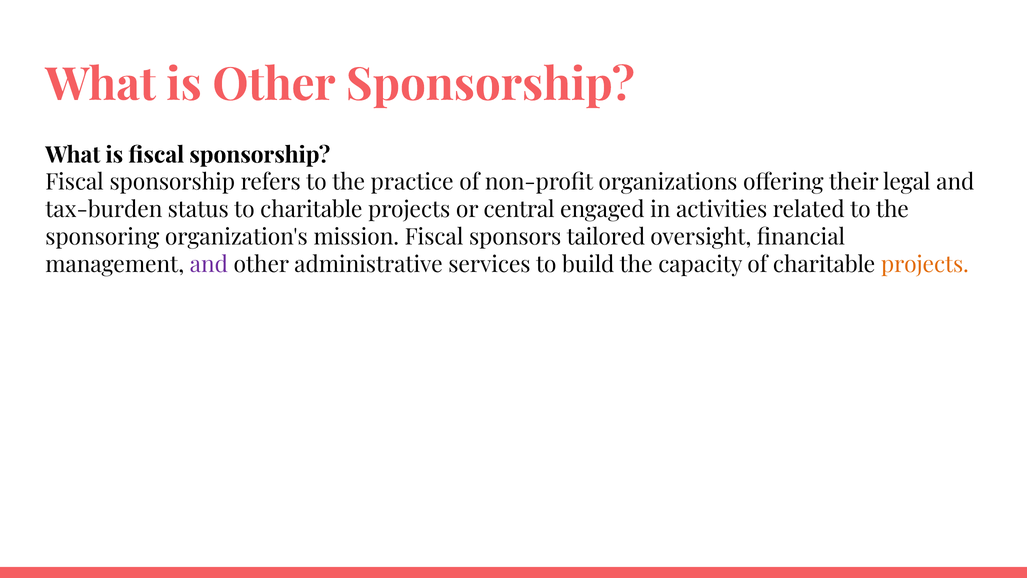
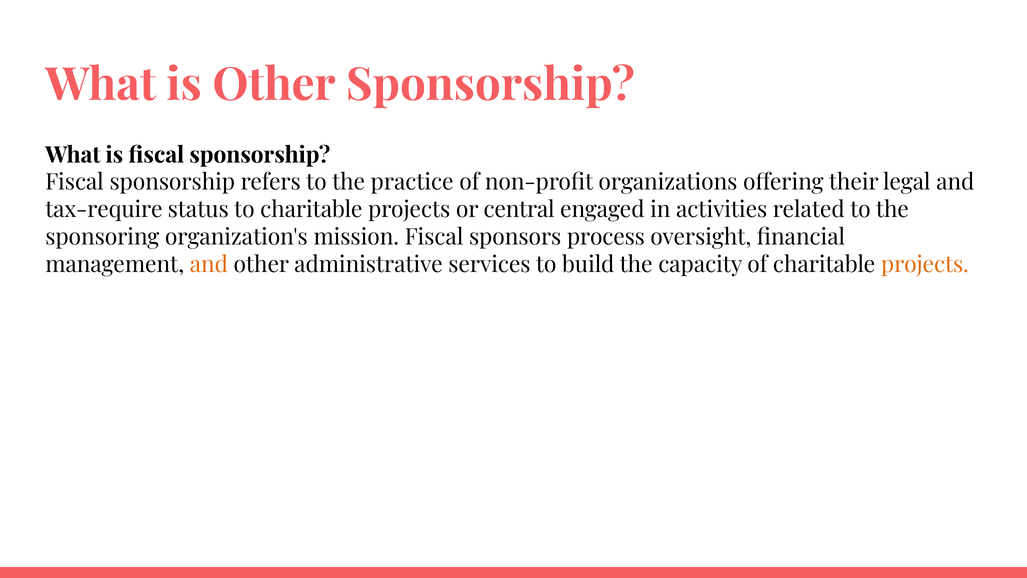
tax-burden: tax-burden -> tax-require (104, 210)
tailored: tailored -> process (606, 237)
and colour: purple -> orange (209, 264)
